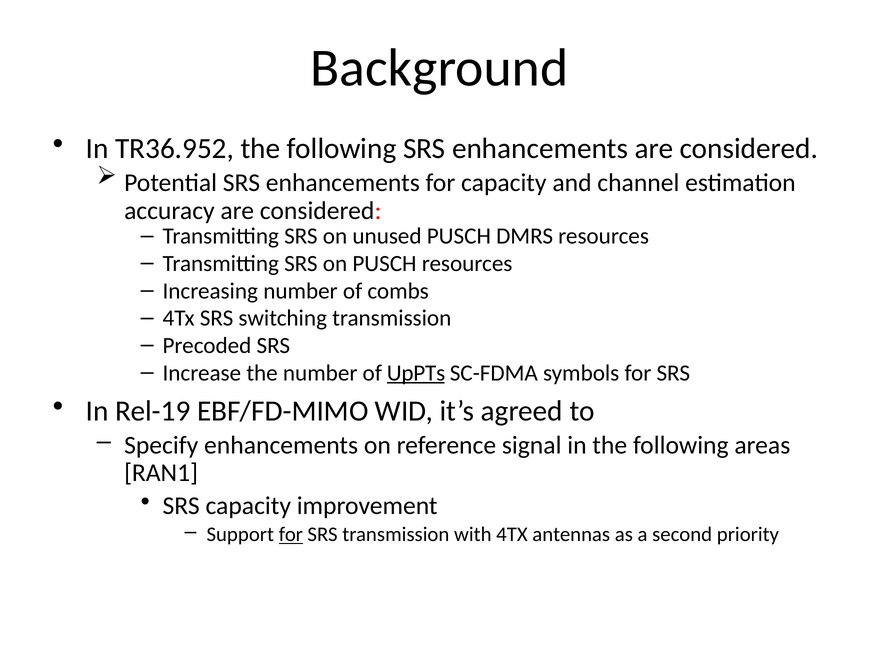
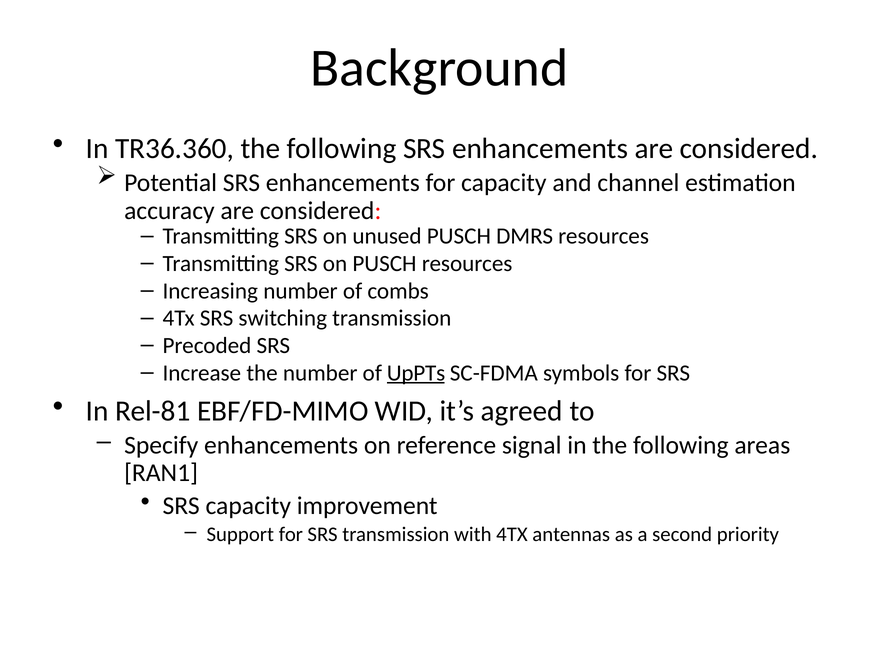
TR36.952: TR36.952 -> TR36.360 (175, 149)
Rel-19: Rel-19 -> Rel-81 (153, 411)
for underline: present -> none (291, 535)
